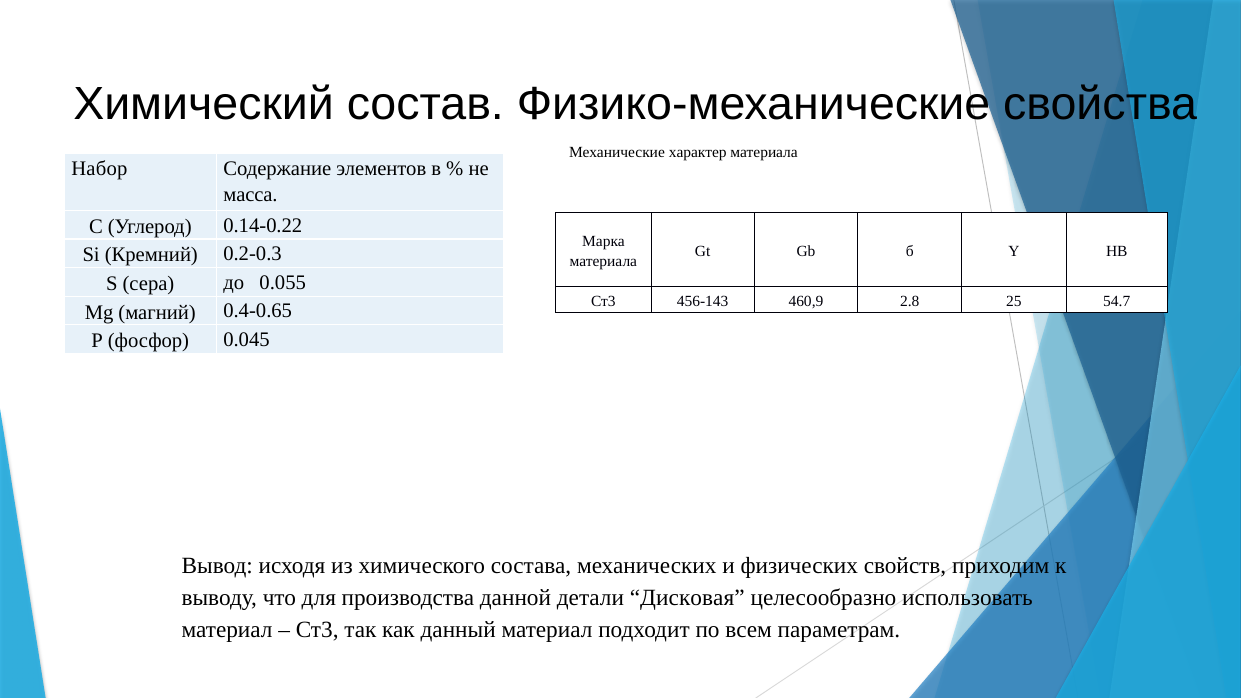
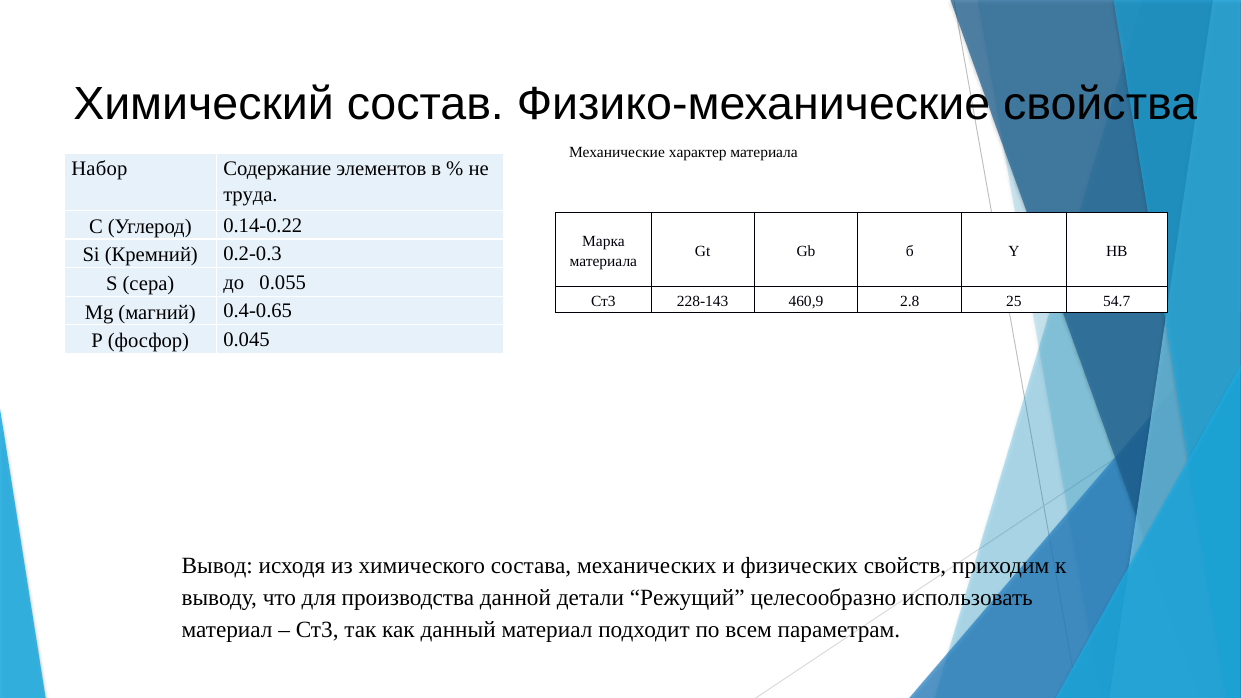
масса: масса -> труда (250, 195)
456-143: 456-143 -> 228-143 (703, 301)
Дисковая: Дисковая -> Режущий (687, 598)
